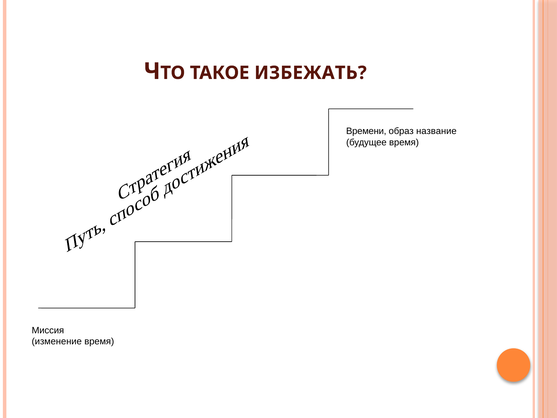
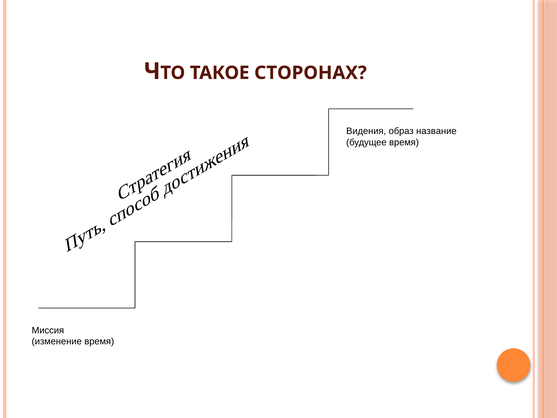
ИЗБЕЖАТЬ: ИЗБЕЖАТЬ -> СТОРОНАХ (311, 73)
Времени: Времени -> Видения (366, 131)
